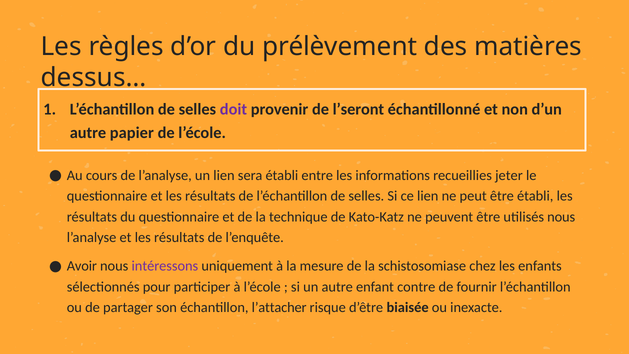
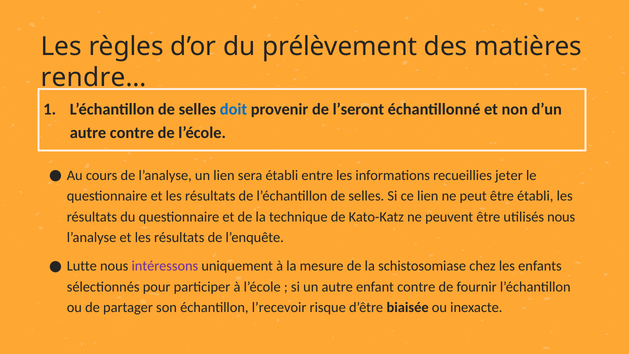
dessus…: dessus… -> rendre… (94, 78)
doit colour: purple -> blue (233, 109)
autre papier: papier -> contre (132, 133)
Avoir: Avoir -> Lutte (82, 266)
l’attacher: l’attacher -> l’recevoir (279, 308)
